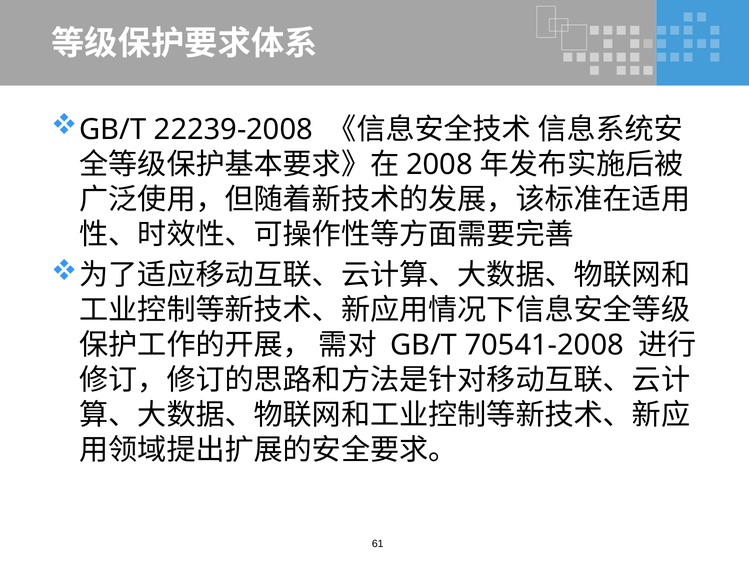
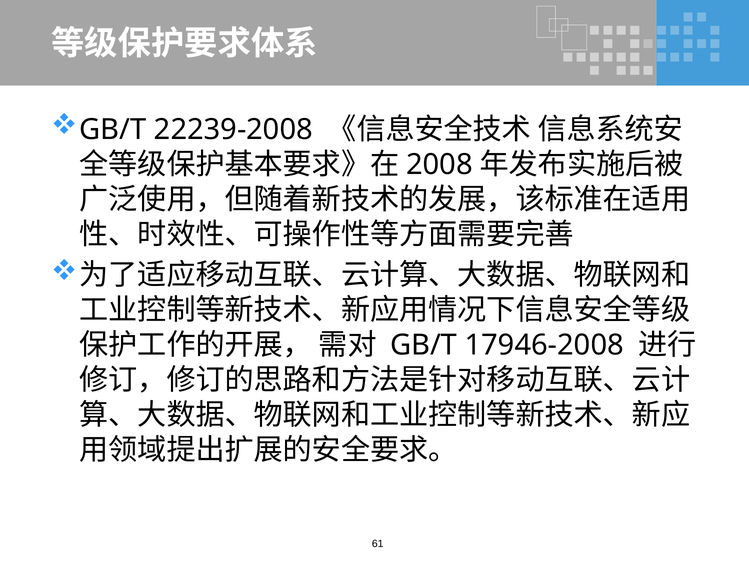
70541-2008: 70541-2008 -> 17946-2008 (544, 345)
